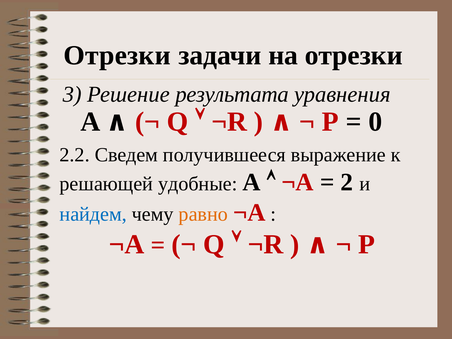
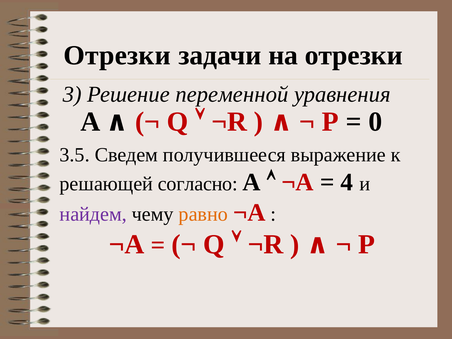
результата: результата -> переменной (232, 94)
2.2: 2.2 -> 3.5 (75, 155)
удобные: удобные -> согласно (198, 184)
2: 2 -> 4 (347, 182)
найдем colour: blue -> purple (93, 214)
